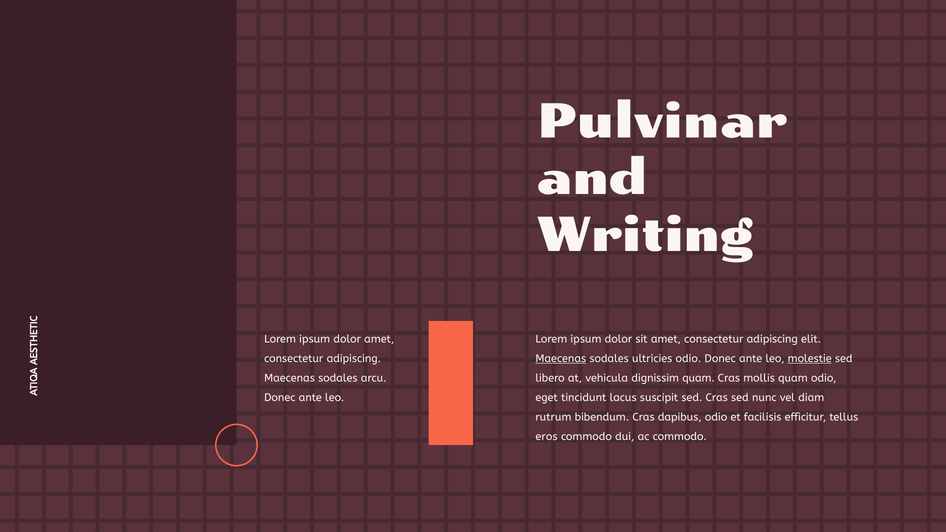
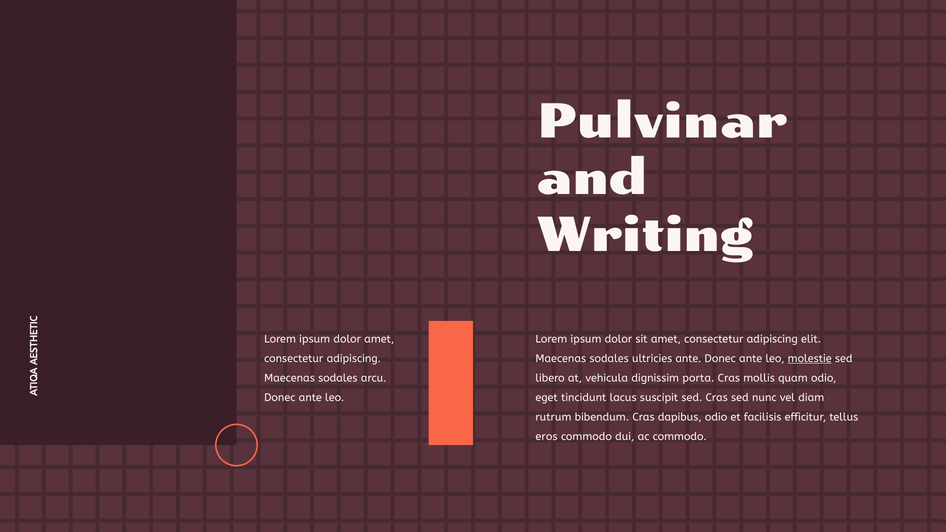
Maecenas underline: present -> none (561, 359)
ultricies odio: odio -> ante (688, 359)
dignissim quam: quam -> porta (698, 378)
